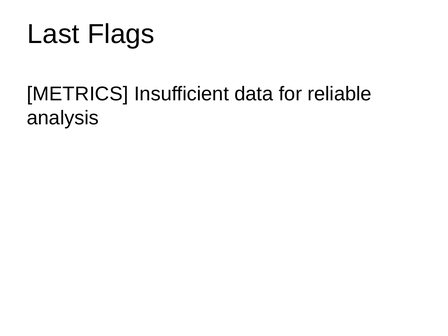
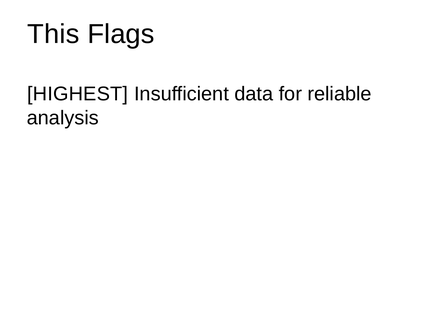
Last: Last -> This (53, 34)
METRICS: METRICS -> HIGHEST (78, 94)
